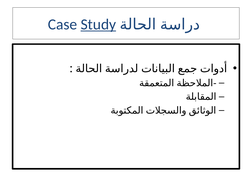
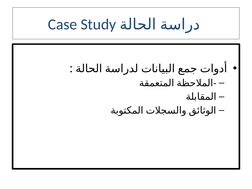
Study underline: present -> none (98, 24)
